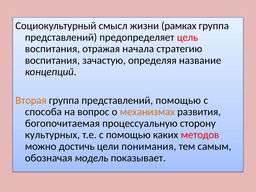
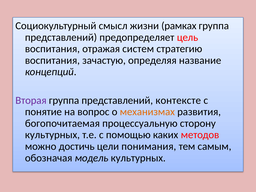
начала: начала -> систем (138, 49)
Вторая colour: orange -> purple (31, 100)
представлений помощью: помощью -> контексте (178, 100)
способа: способа -> понятие (43, 112)
модель показывает: показывает -> культурных (138, 158)
